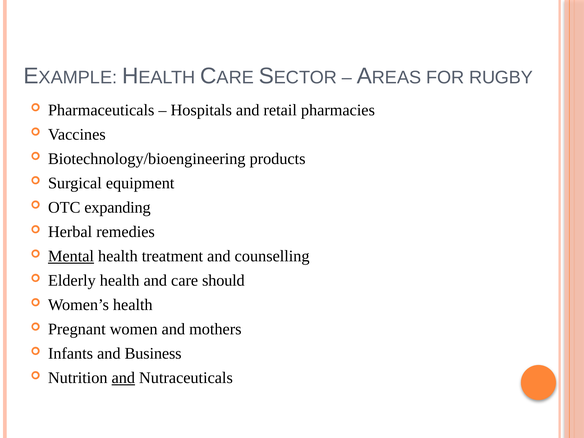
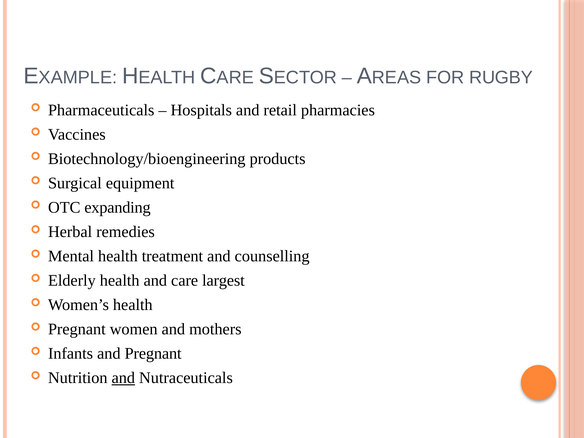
Mental underline: present -> none (71, 256)
should: should -> largest (223, 281)
and Business: Business -> Pregnant (153, 354)
